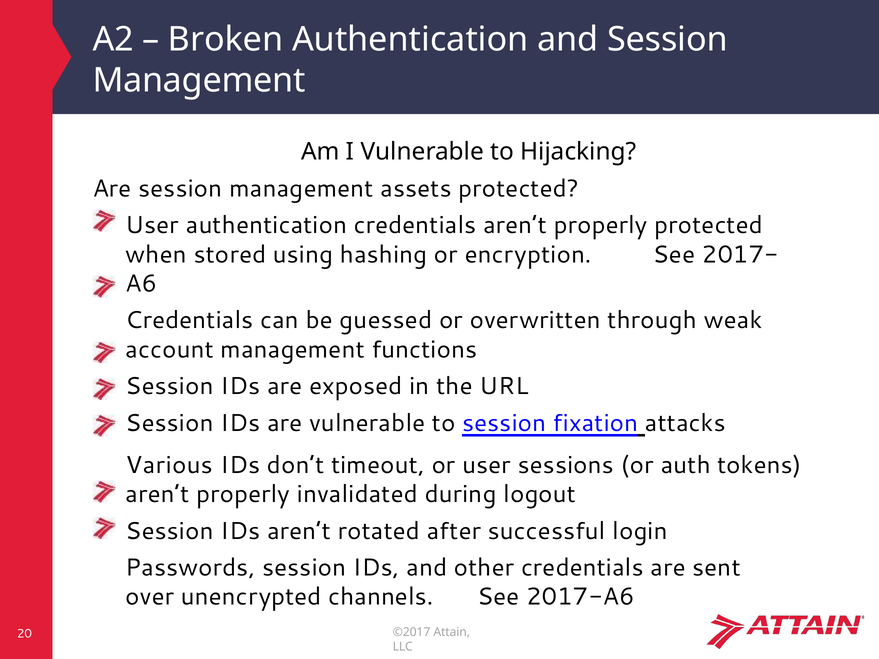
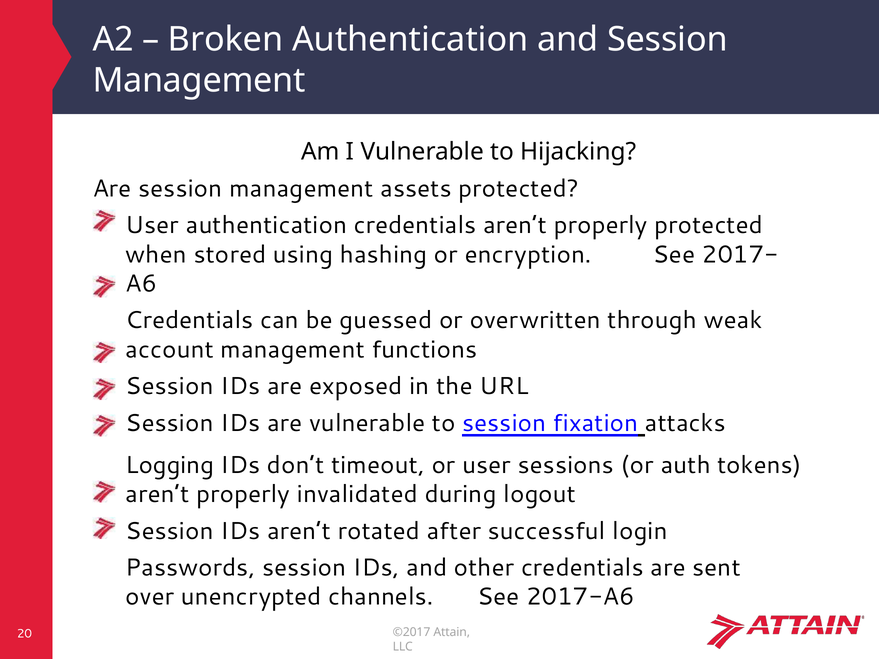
Various: Various -> Logging (170, 465)
